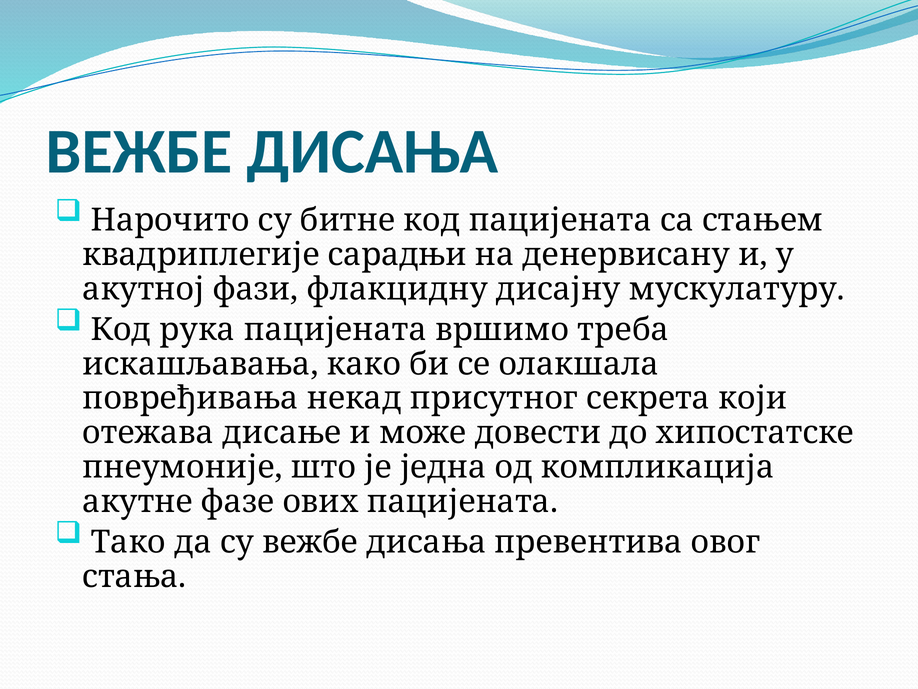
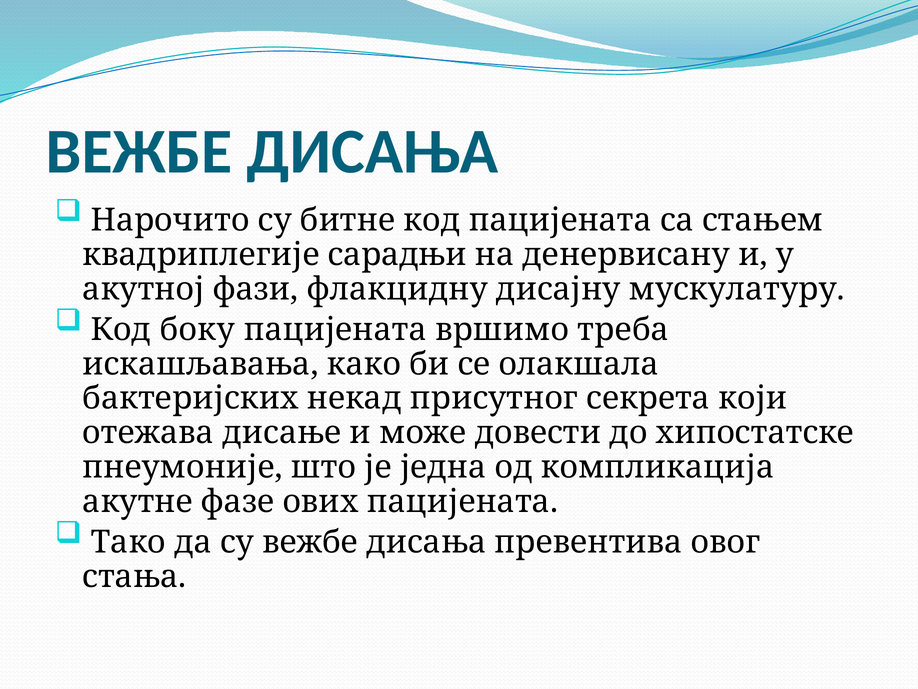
рука: рука -> боку (197, 329)
повређивања: повређивања -> бактеријских (191, 398)
